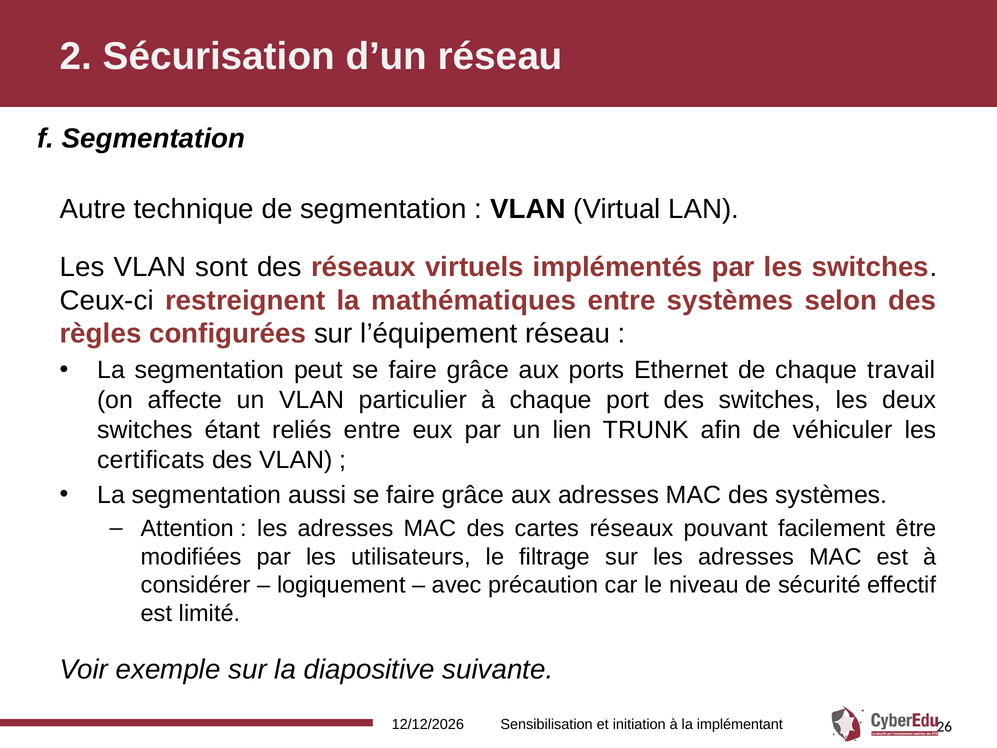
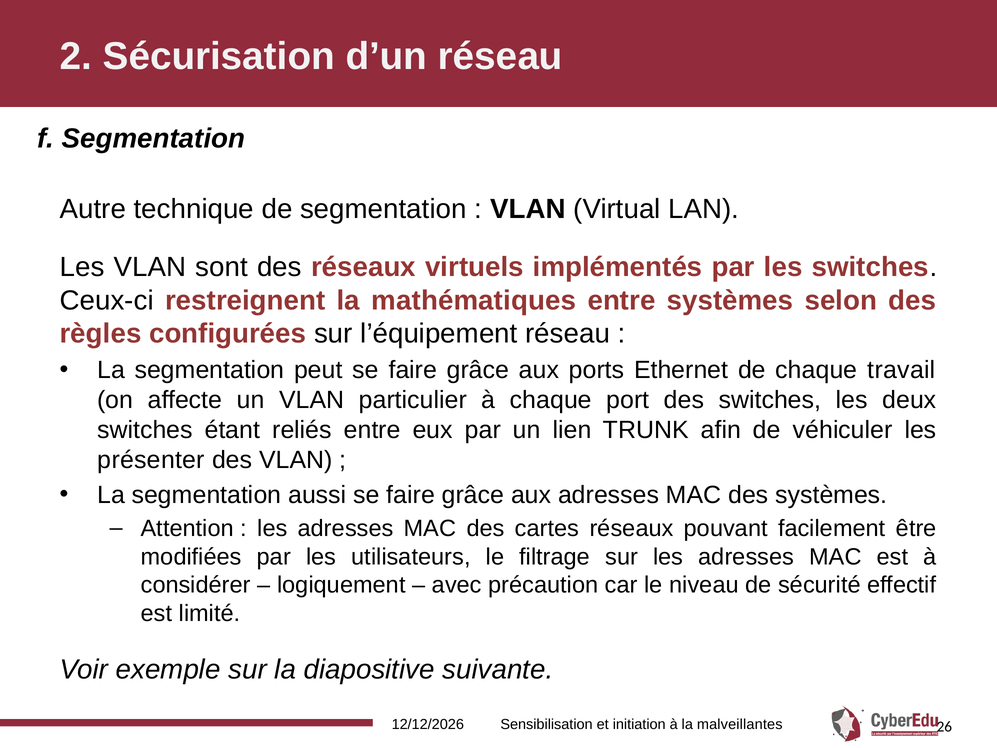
certificats: certificats -> présenter (151, 460)
implémentant: implémentant -> malveillantes (740, 724)
